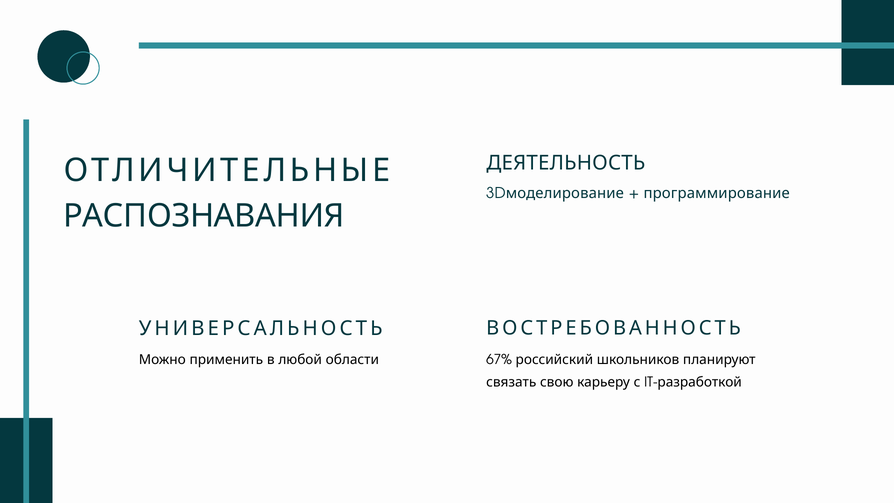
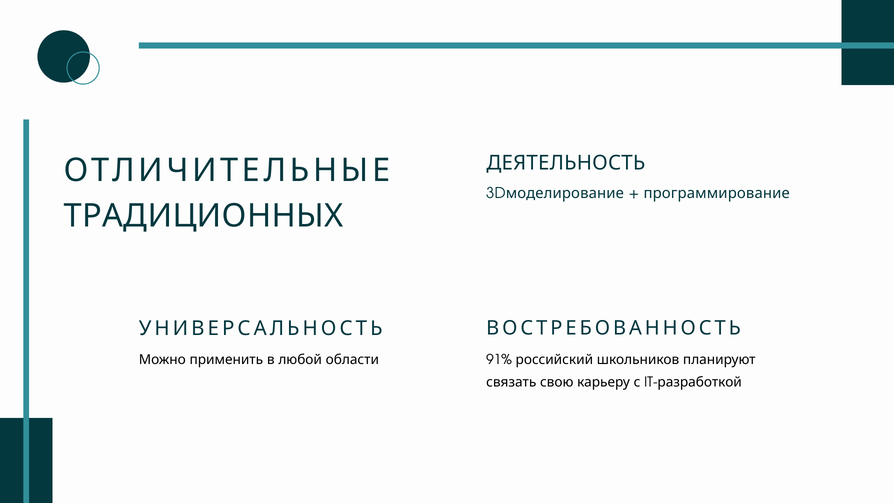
РАСПОЗНАВАНИЯ: РАСПОЗНАВАНИЯ -> ТРАДИЦИОННЫХ (204, 216)
67%: 67% -> 91% (499, 360)
